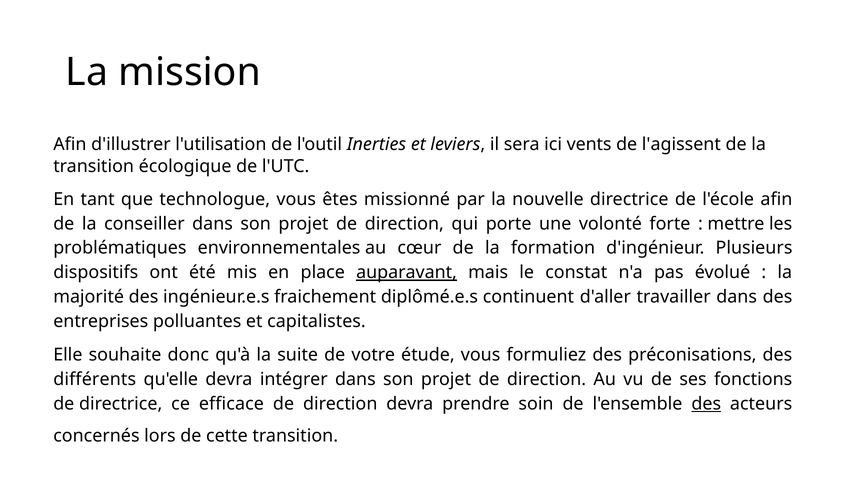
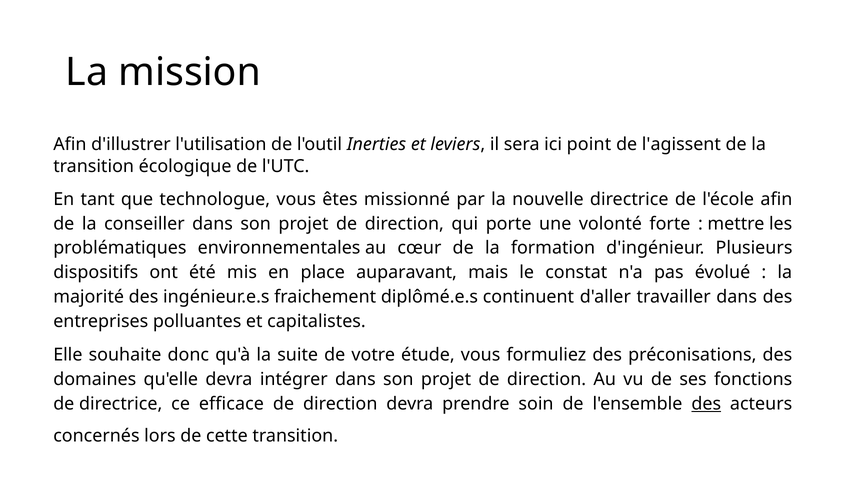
vents: vents -> point (589, 144)
auparavant underline: present -> none (407, 272)
différents: différents -> domaines (95, 379)
